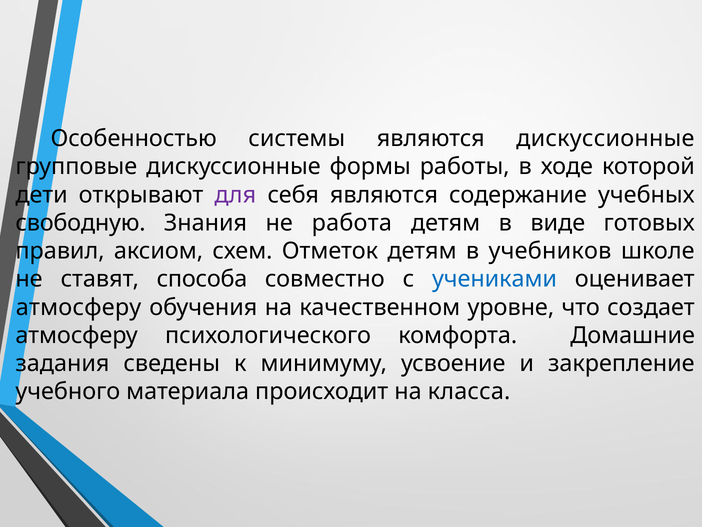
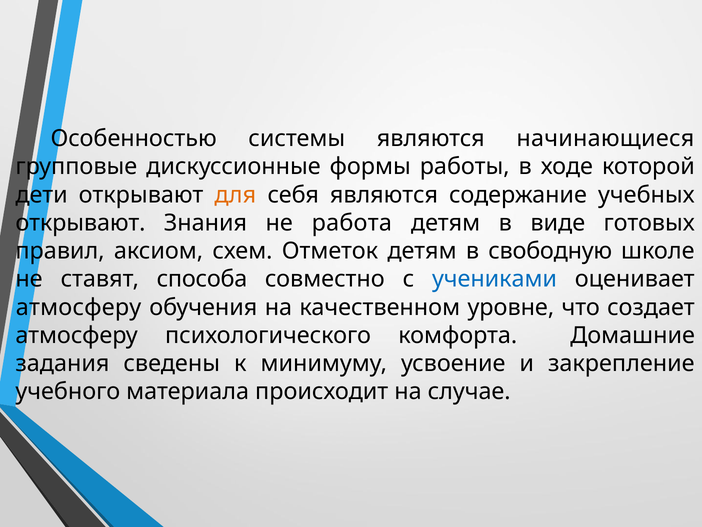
являются дискуссионные: дискуссионные -> начинающиеся (605, 139)
для colour: purple -> orange (235, 195)
свободную: свободную -> открывают (80, 223)
учебников: учебников -> свободную (550, 251)
класса: класса -> случае (469, 391)
